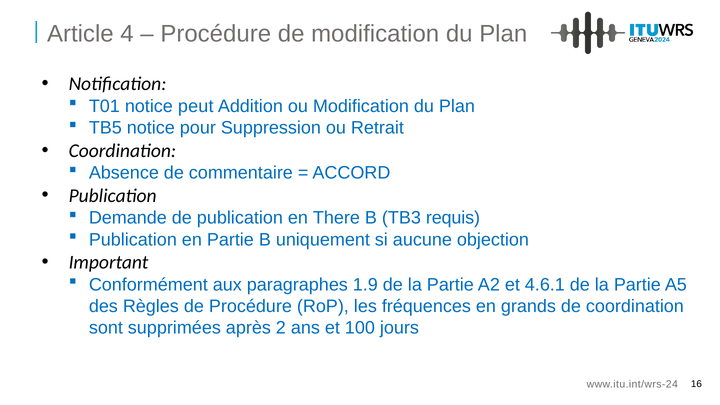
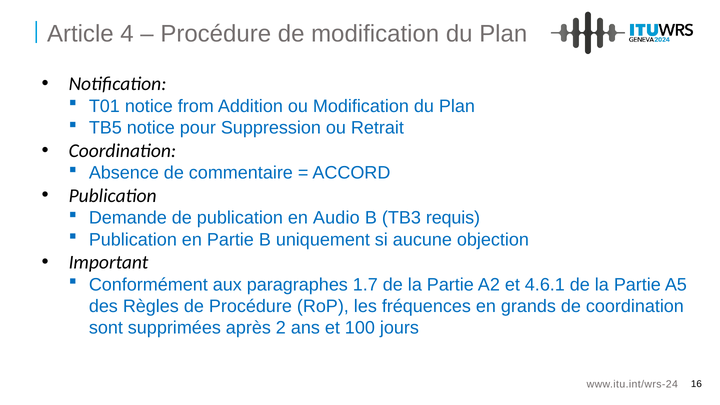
peut: peut -> from (196, 106)
There: There -> Audio (336, 218)
1.9: 1.9 -> 1.7 (365, 285)
